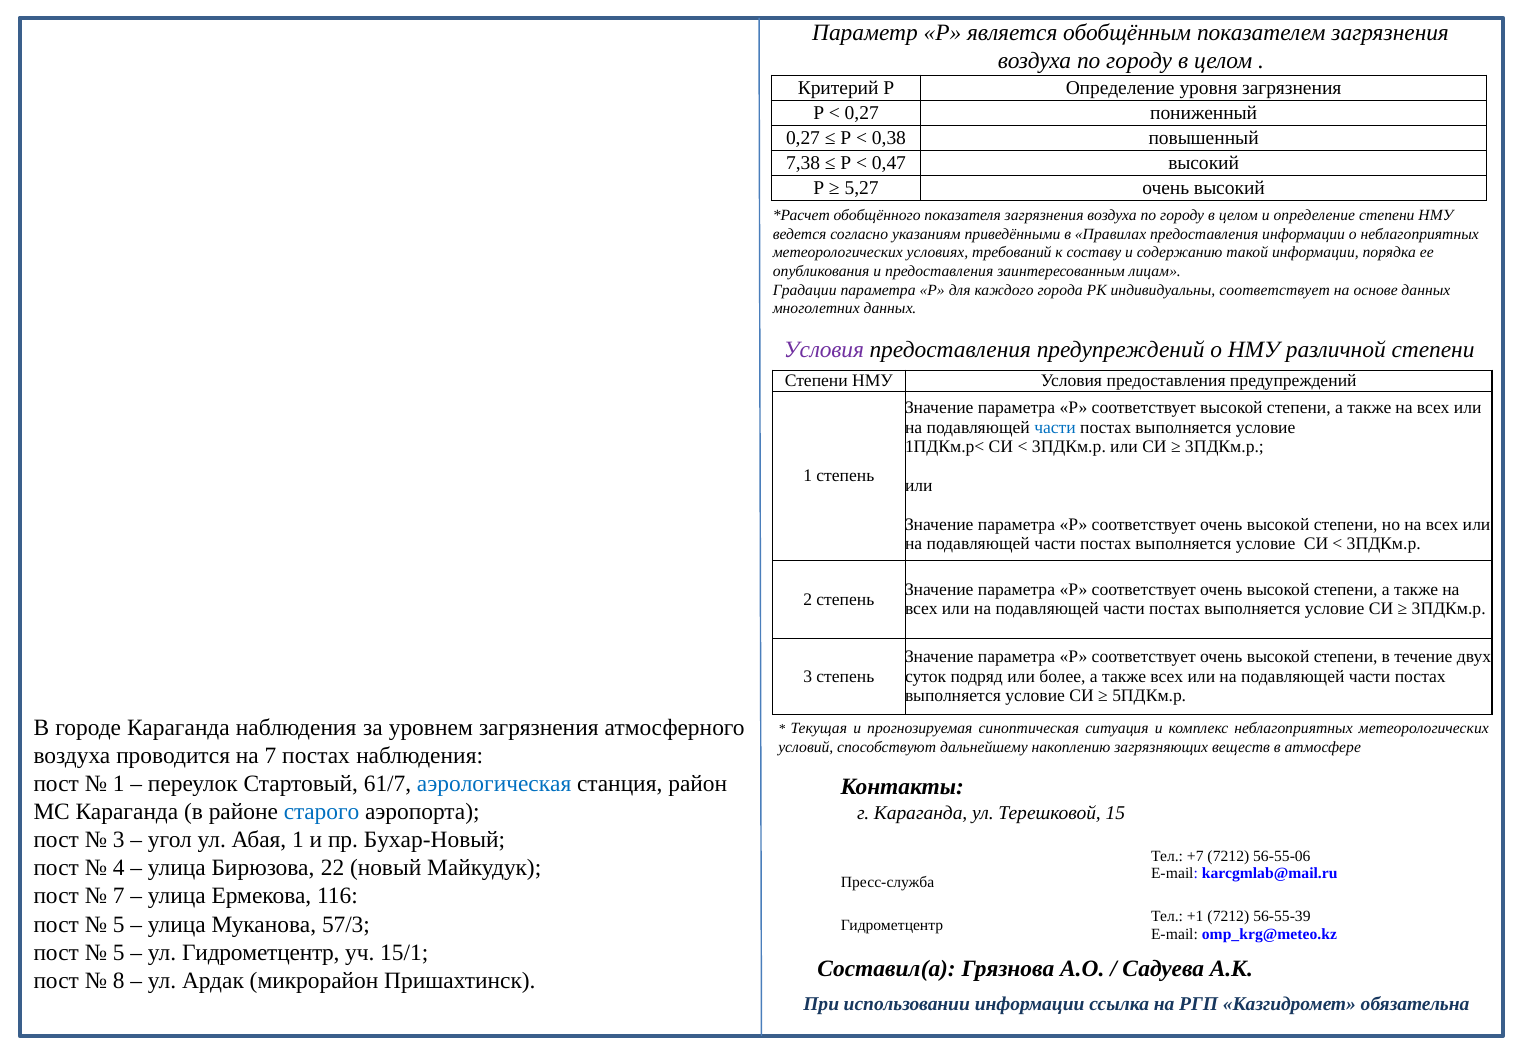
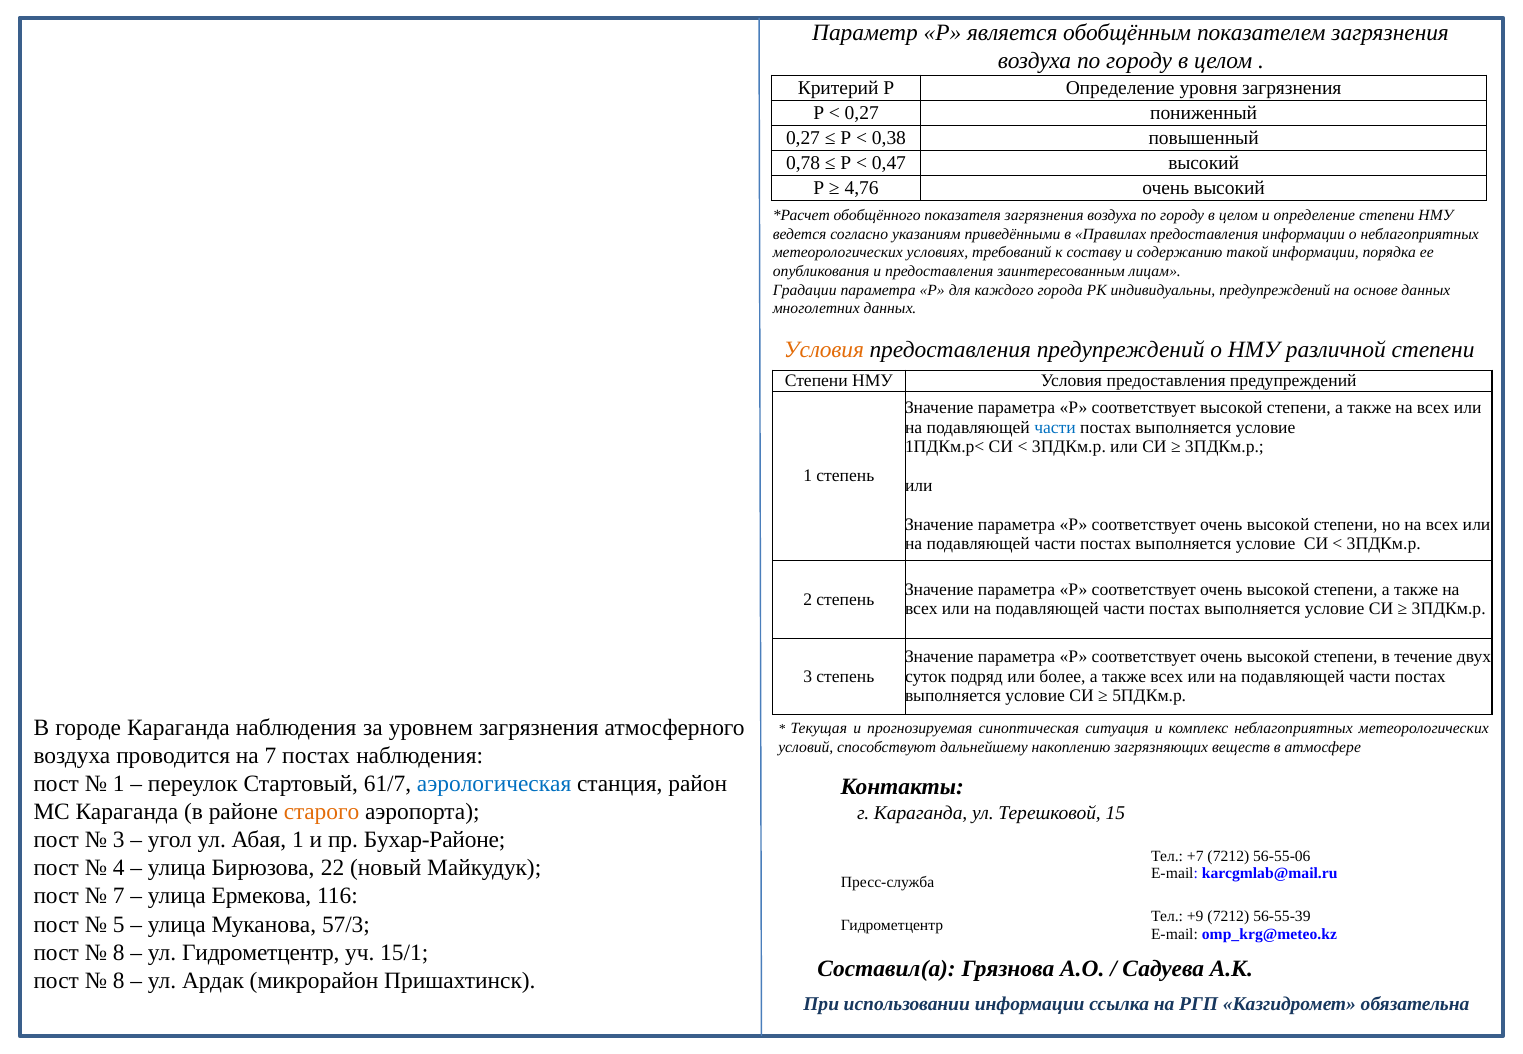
7,38: 7,38 -> 0,78 (803, 163)
5,27: 5,27 -> 4,76 (862, 188)
индивидуальны соответствует: соответствует -> предупреждений (1275, 290)
Условия colour: purple -> orange (824, 350)
старого colour: blue -> orange (322, 812)
Бухар-Новый: Бухар-Новый -> Бухар-Районе (435, 840)
+1: +1 -> +9 (1195, 917)
5: 5 -> 8 (119, 953)
